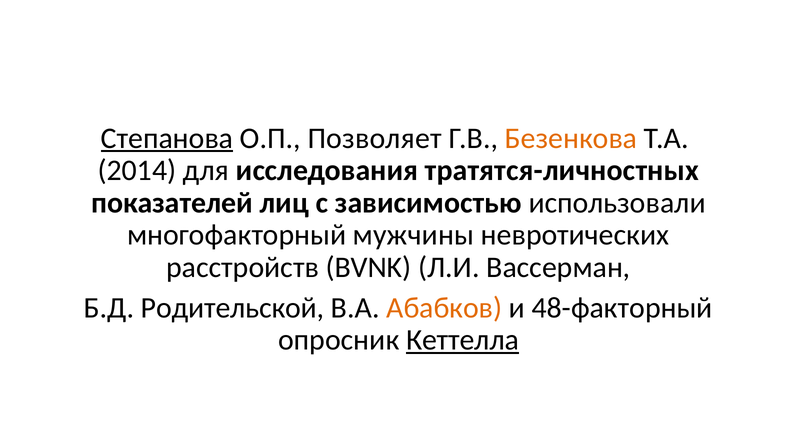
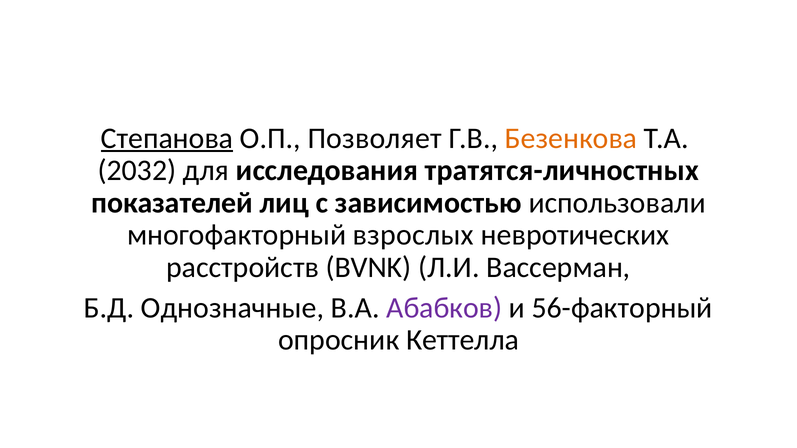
2014: 2014 -> 2032 (137, 171)
мужчины: мужчины -> взрослых (413, 235)
Родительской: Родительской -> Однозначные (232, 308)
Абабков colour: orange -> purple (444, 308)
48-факторный: 48-факторный -> 56-факторный (622, 308)
Кеттелла underline: present -> none (463, 340)
